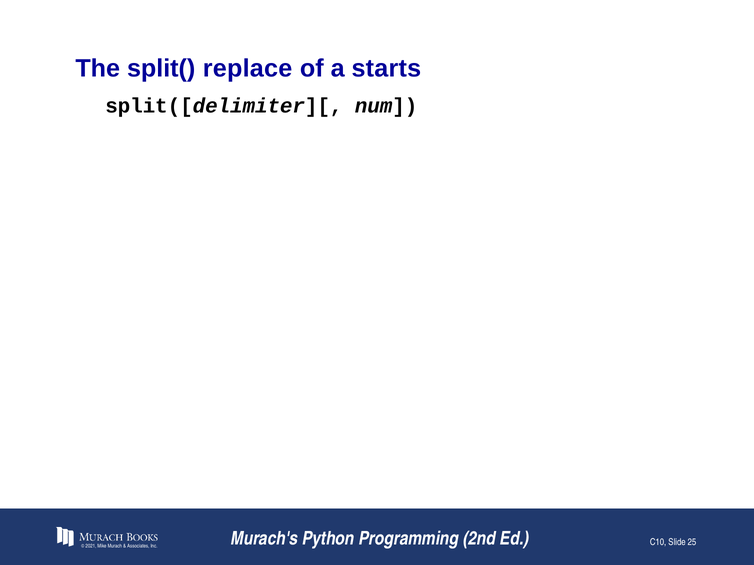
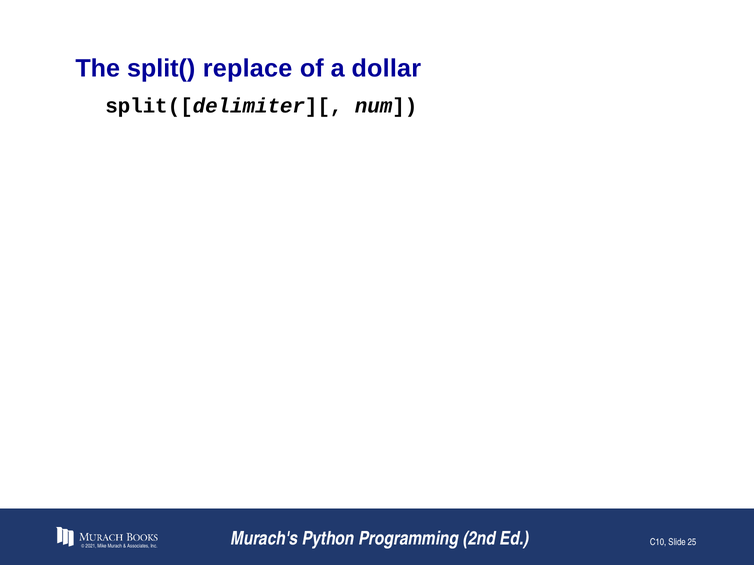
starts: starts -> dollar (386, 68)
